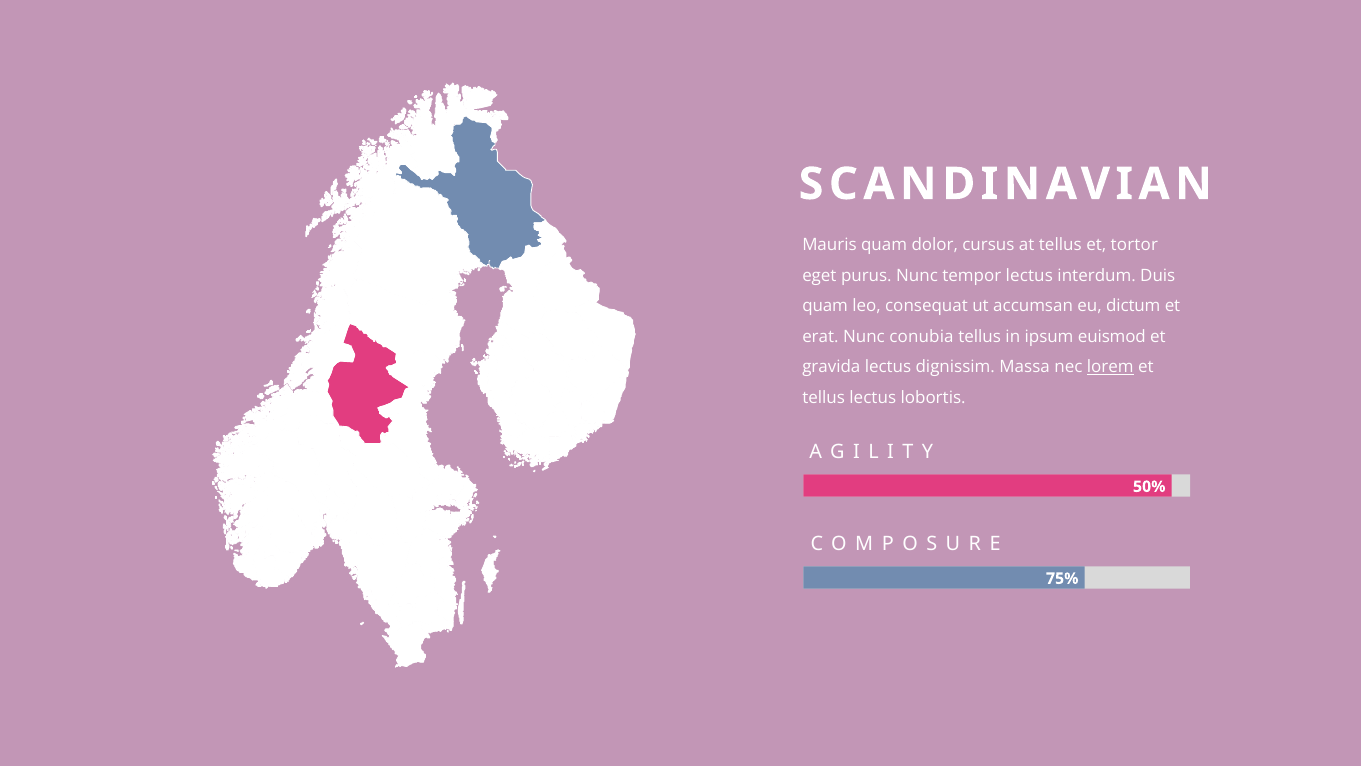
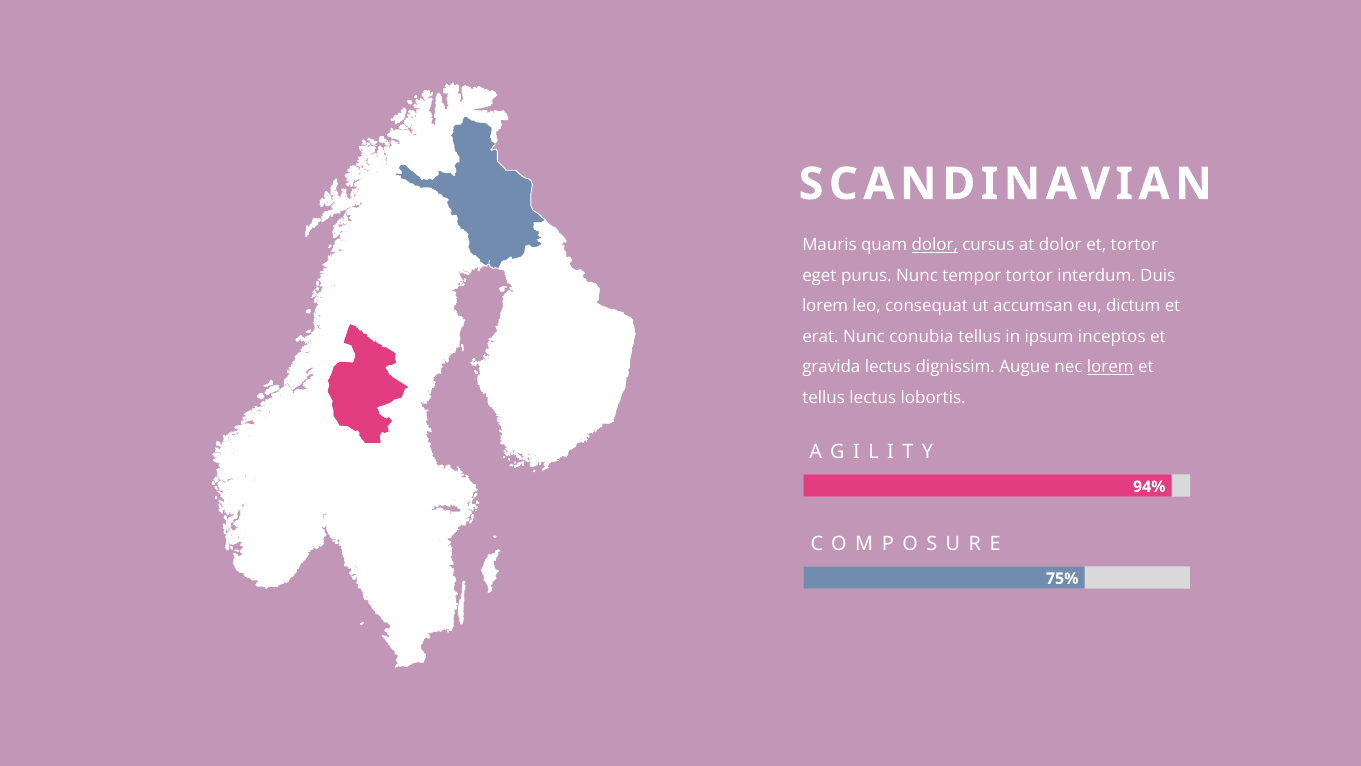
dolor underline: none -> present (935, 245)
at tellus: tellus -> dolor (1060, 245)
tempor lectus: lectus -> tortor (1029, 275)
quam: quam -> lorem (825, 306)
euismod: euismod -> inceptos (1112, 337)
Massa: Massa -> Augue (1025, 367)
50%: 50% -> 94% (1149, 486)
